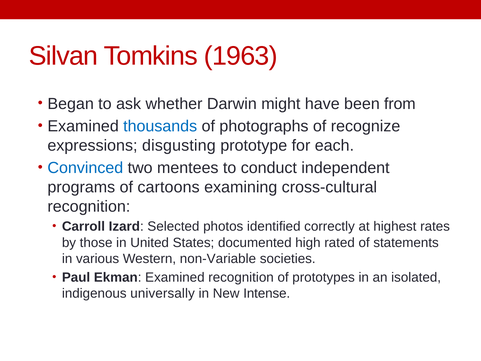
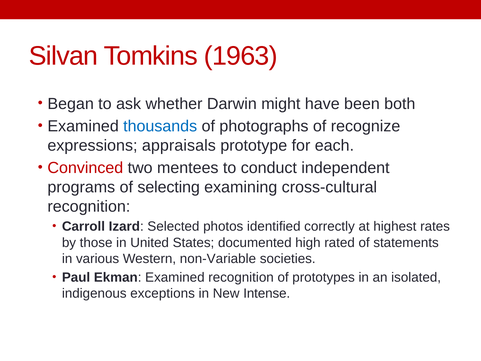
from: from -> both (400, 104)
disgusting: disgusting -> appraisals (179, 145)
Convinced colour: blue -> red (85, 168)
cartoons: cartoons -> selecting (169, 187)
universally: universally -> exceptions (163, 293)
